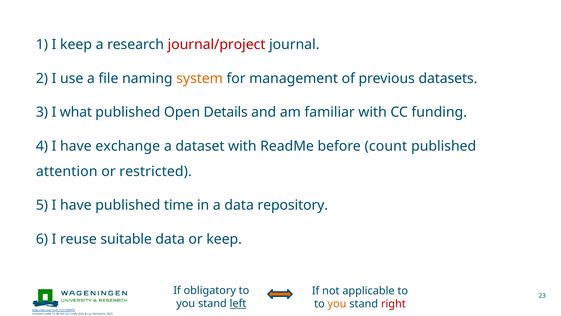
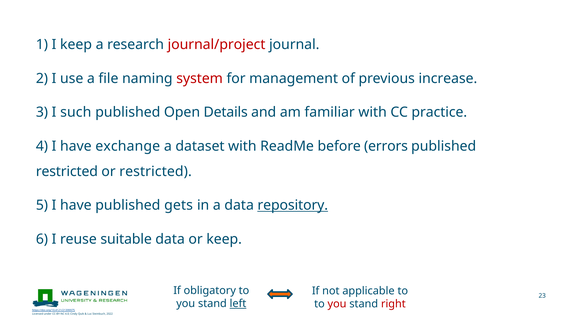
system colour: orange -> red (200, 78)
datasets: datasets -> increase (448, 78)
what: what -> such (76, 112)
funding: funding -> practice (439, 112)
count: count -> errors (386, 146)
attention: attention -> restricted (67, 171)
time: time -> gets (179, 205)
repository underline: none -> present (293, 205)
you colour: orange -> red (337, 304)
